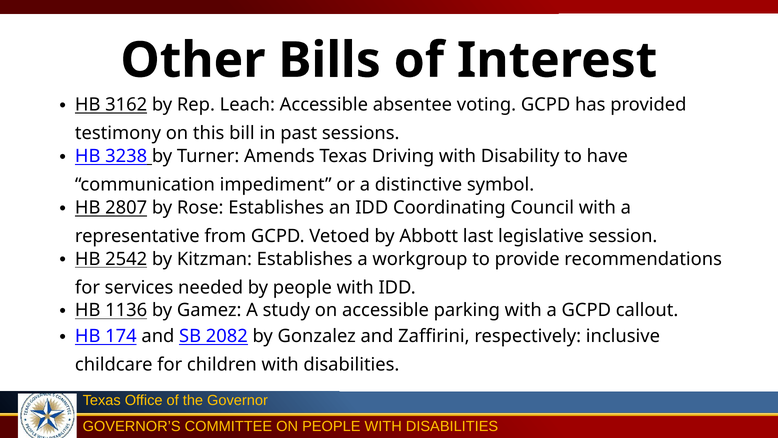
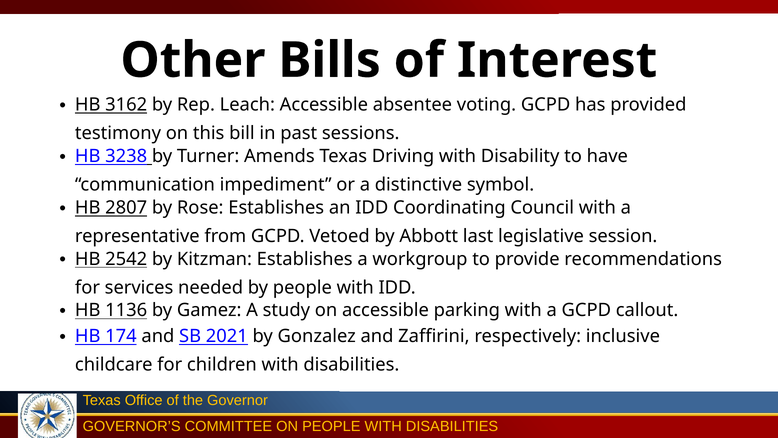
2082: 2082 -> 2021 (227, 336)
